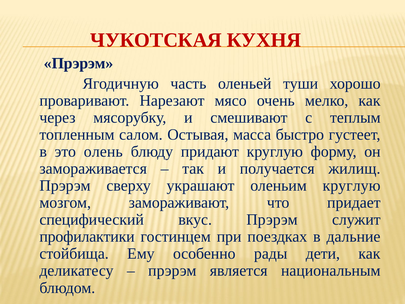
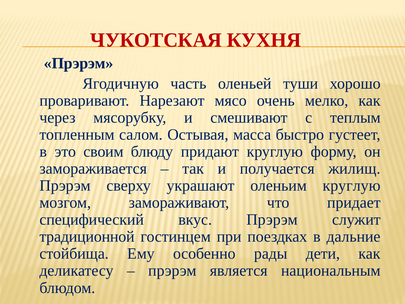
олень: олень -> своим (103, 151)
профилактики: профилактики -> традиционной (87, 237)
